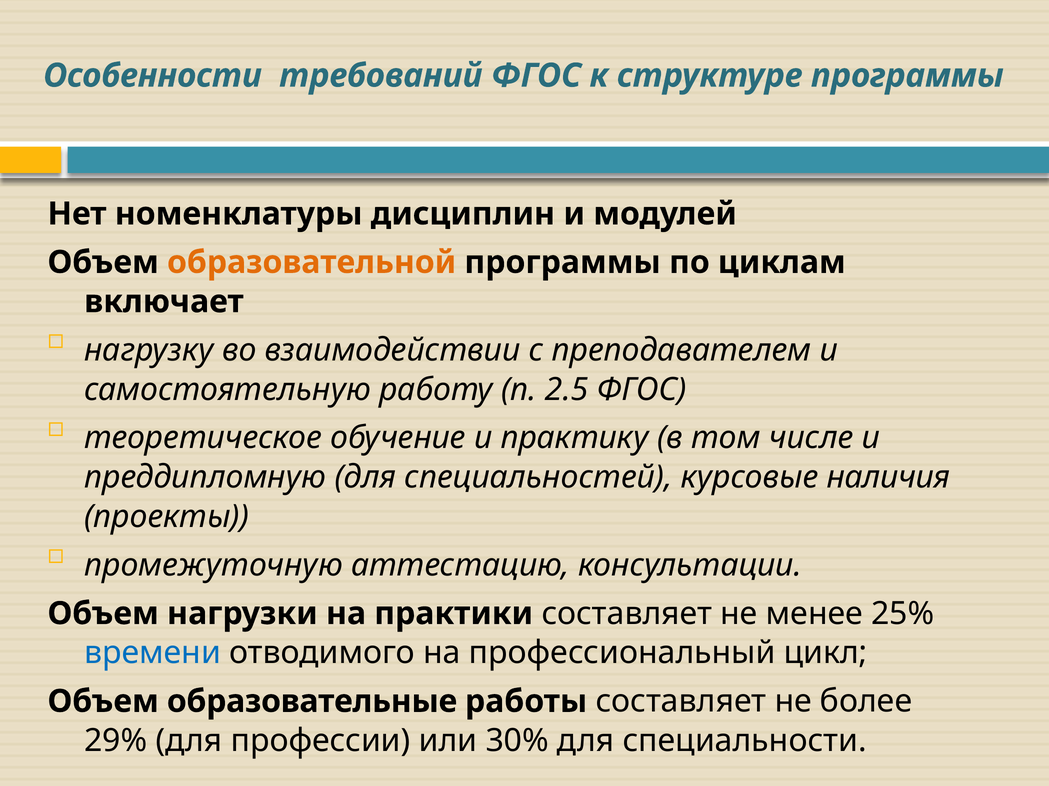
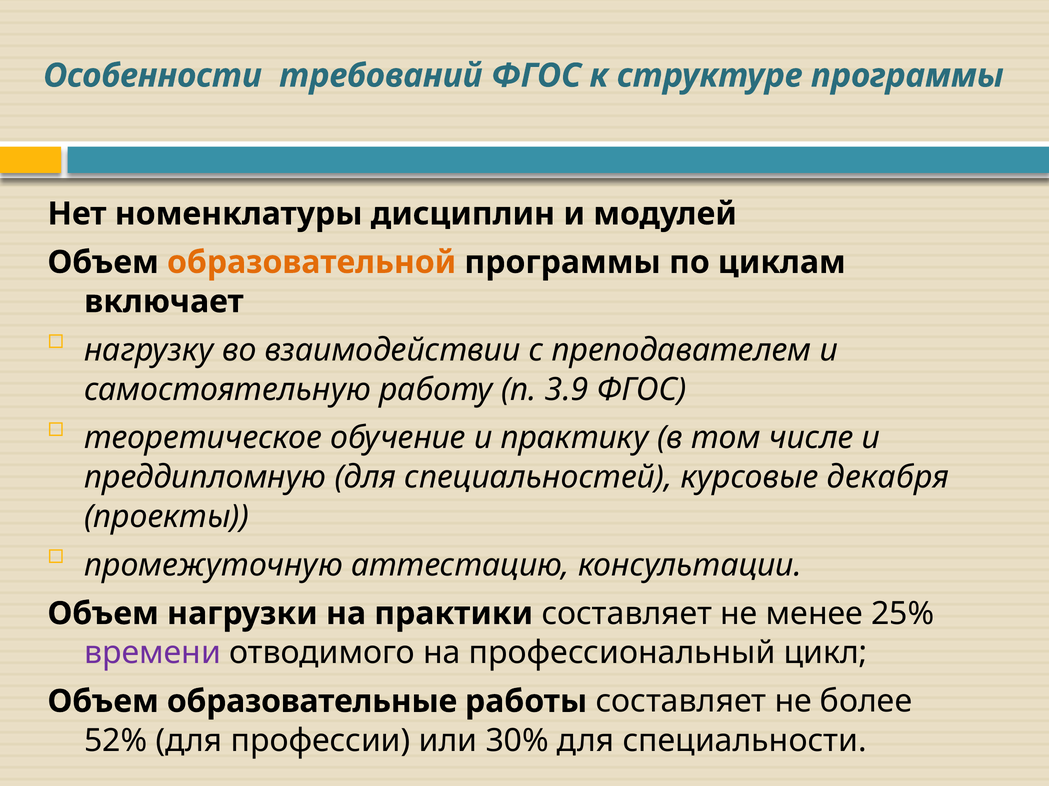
2.5: 2.5 -> 3.9 (567, 390)
наличия: наличия -> декабря (888, 478)
времени colour: blue -> purple (153, 653)
29%: 29% -> 52% (116, 741)
